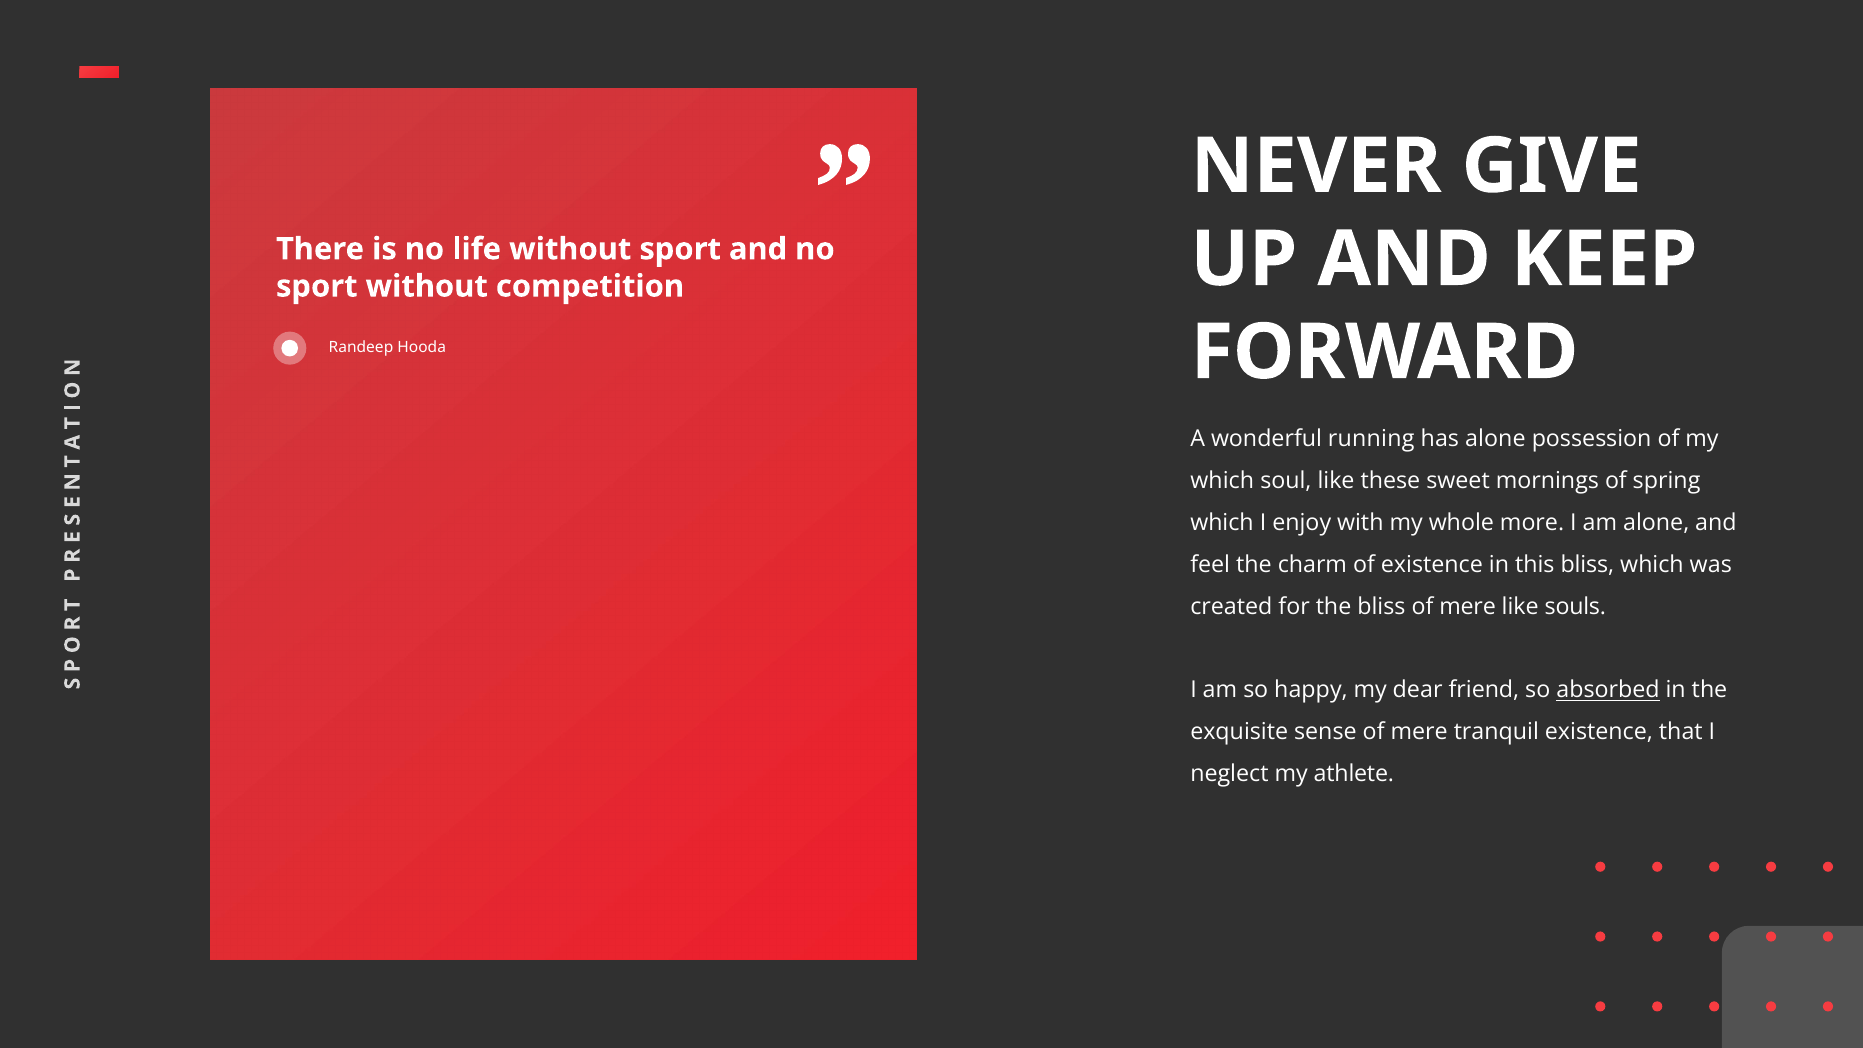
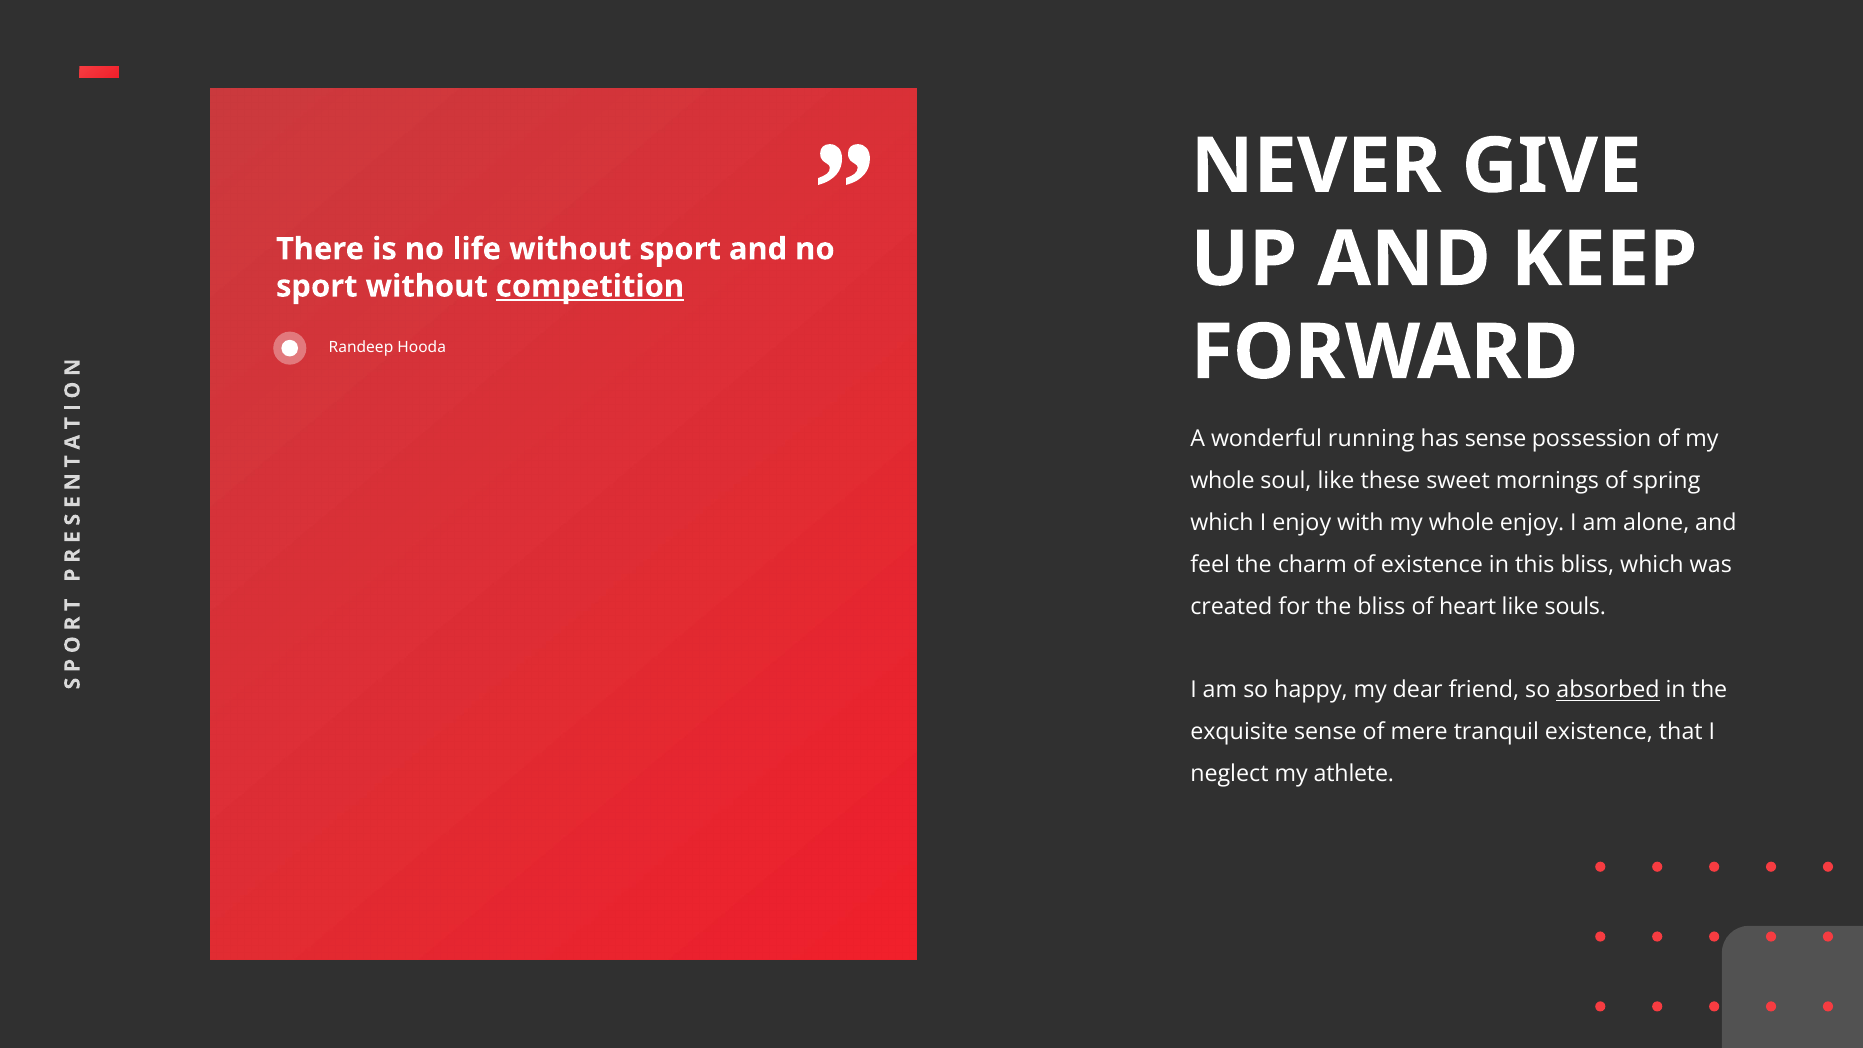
competition underline: none -> present (590, 286)
has alone: alone -> sense (1496, 439)
which: which -> whole (1222, 481)
whole more: more -> enjoy (1532, 523)
bliss of mere: mere -> heart (1468, 606)
